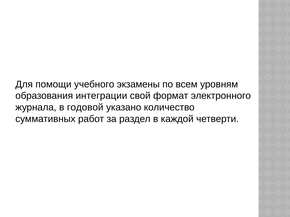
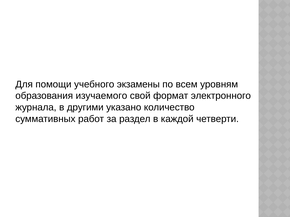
интеграции: интеграции -> изучаемого (101, 96)
годовой: годовой -> другими (85, 108)
